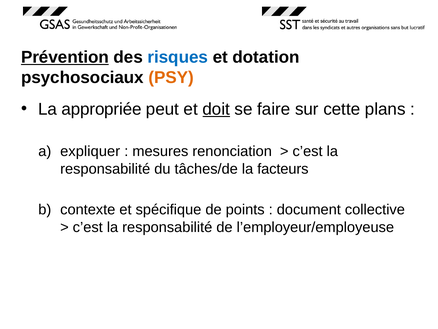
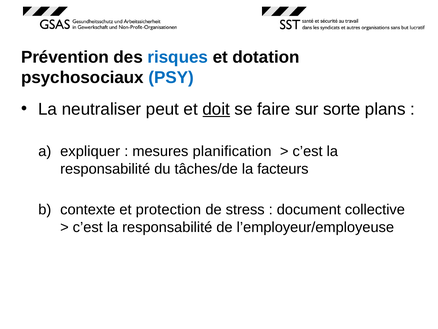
Prévention underline: present -> none (65, 57)
PSY colour: orange -> blue (171, 78)
appropriée: appropriée -> neutraliser (101, 109)
cette: cette -> sorte (342, 109)
renonciation: renonciation -> planification (232, 151)
spécifique: spécifique -> protection (168, 209)
points: points -> stress (245, 209)
